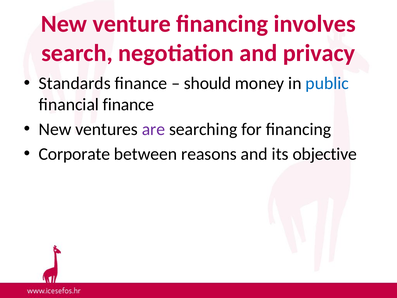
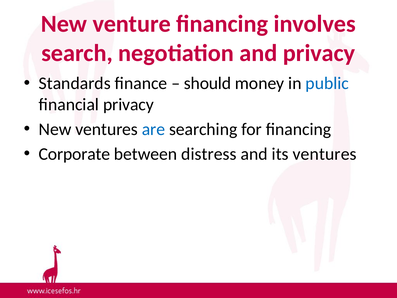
financial finance: finance -> privacy (128, 104)
are colour: purple -> blue (153, 129)
reasons: reasons -> distress (209, 154)
its objective: objective -> ventures (325, 154)
